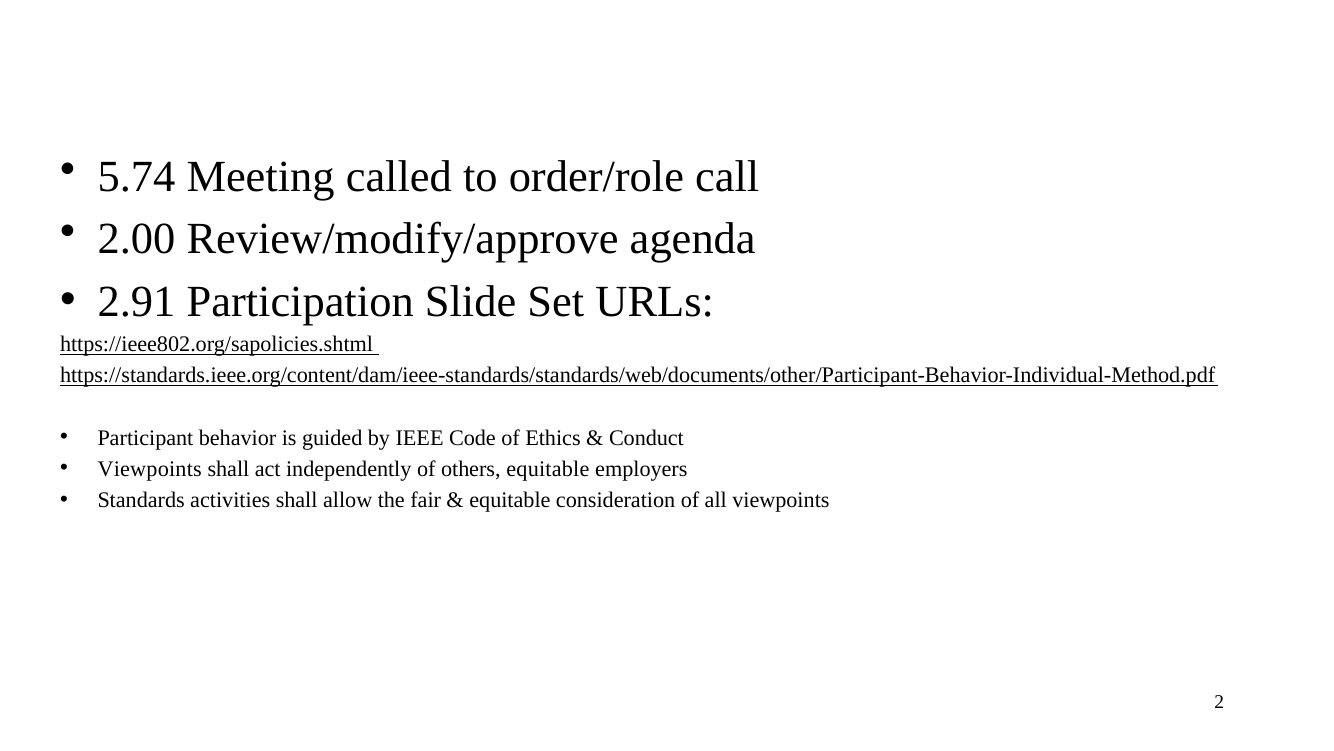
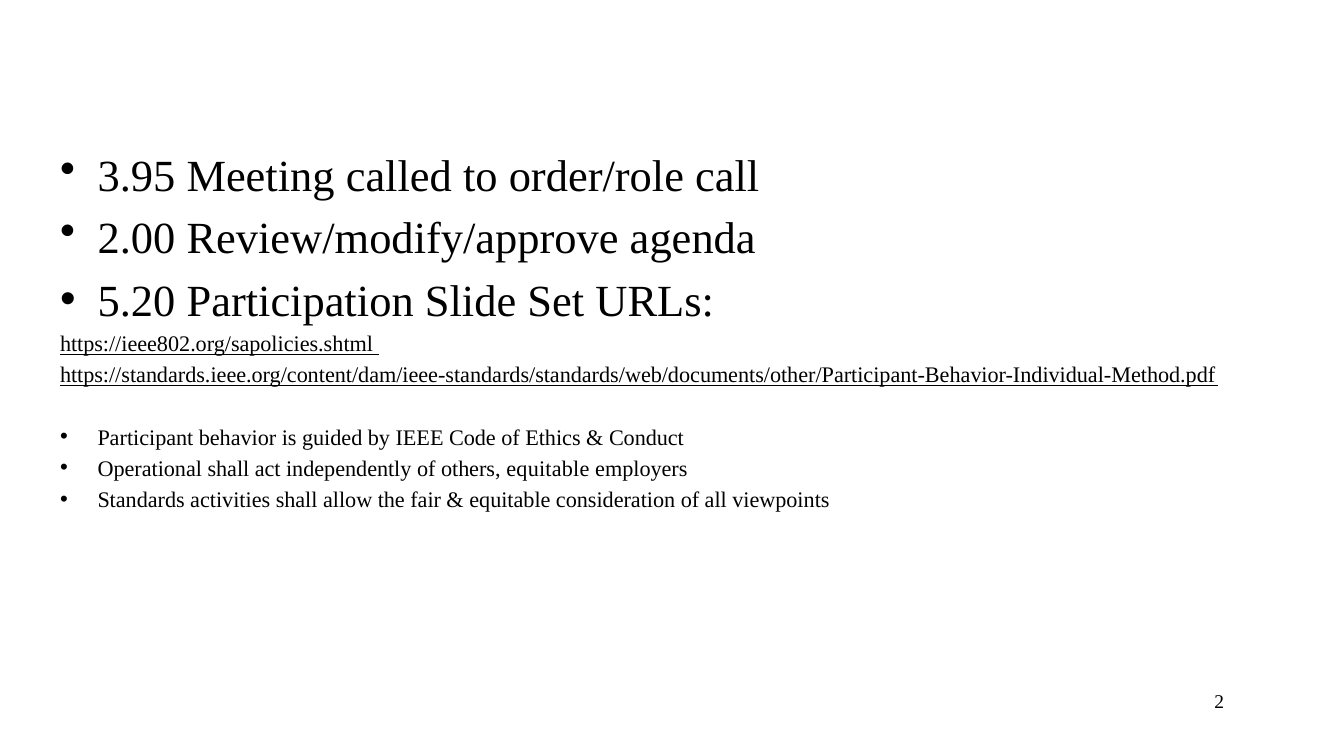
5.74: 5.74 -> 3.95 (136, 177)
2.91: 2.91 -> 5.20 (136, 301)
Viewpoints: Viewpoints -> Operational (150, 468)
